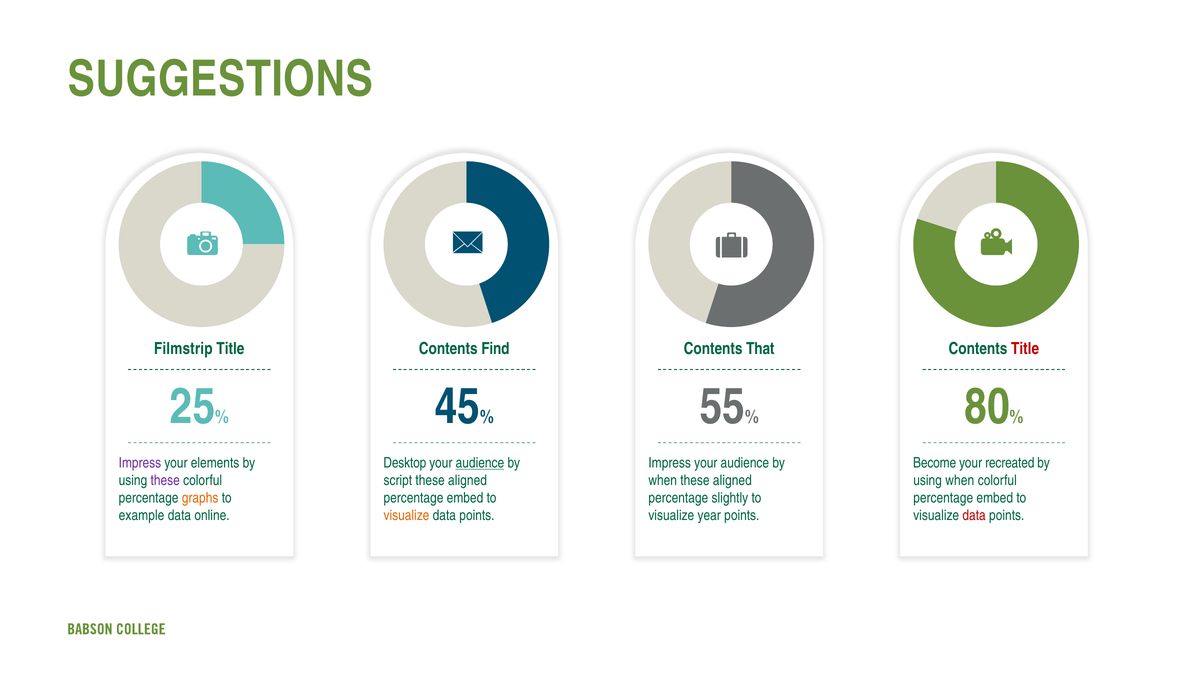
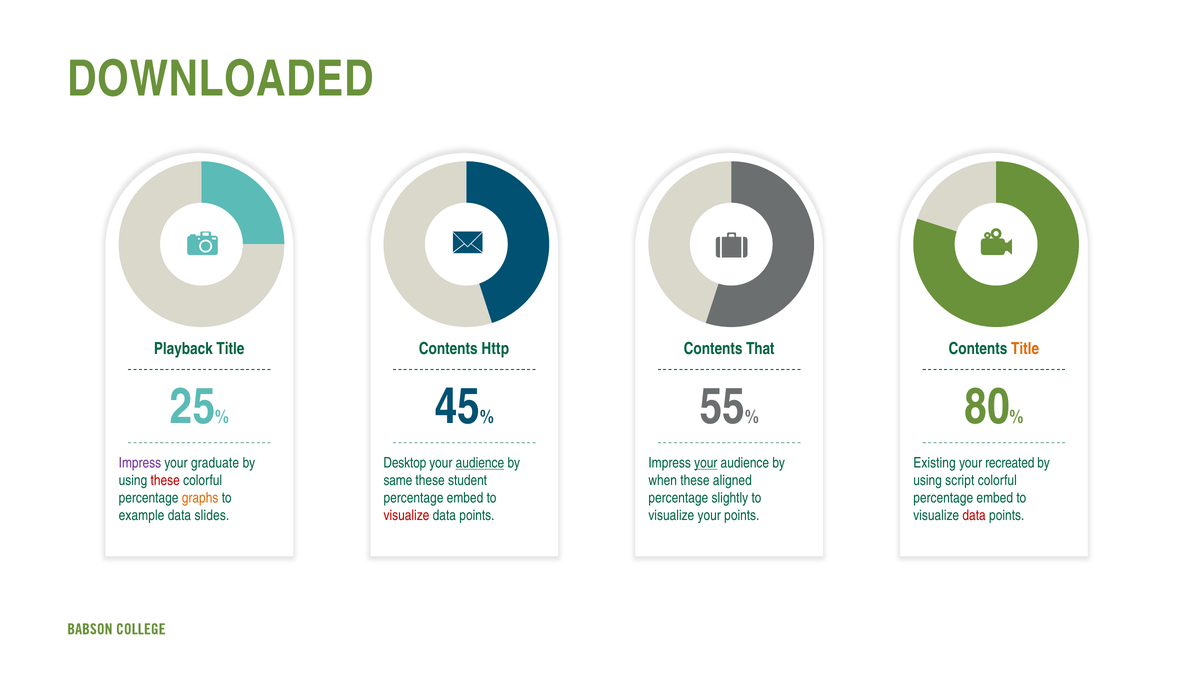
SUGGESTIONS: SUGGESTIONS -> DOWNLOADED (221, 79)
Filmstrip: Filmstrip -> Playback (183, 349)
Find: Find -> Http (495, 349)
Title colour: red -> orange (1025, 349)
elements: elements -> graduate (215, 463)
your underline: none -> present (706, 463)
Become: Become -> Existing (935, 463)
these colour: purple -> red (165, 480)
script: script -> same (398, 480)
aligned: aligned -> student (468, 480)
using when: when -> script (960, 480)
online: online -> slides (212, 515)
visualize colour: orange -> red (406, 515)
visualize year: year -> your (709, 515)
